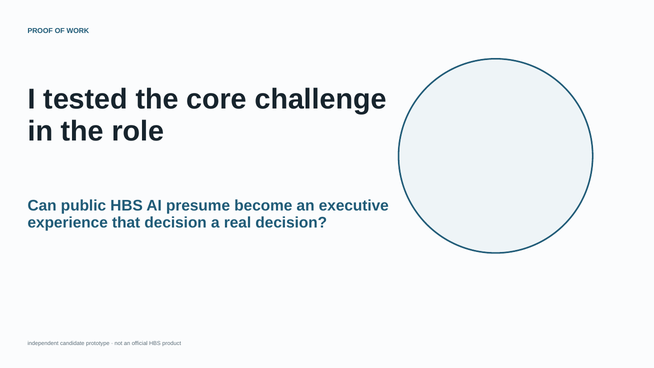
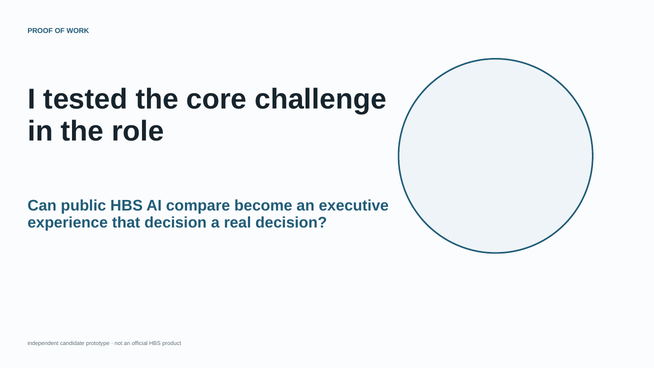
presume: presume -> compare (198, 206)
